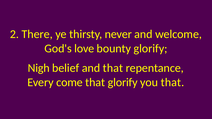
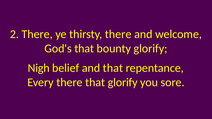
thirsty never: never -> there (118, 34)
God's love: love -> that (84, 49)
Every come: come -> there (69, 82)
you that: that -> sore (173, 82)
